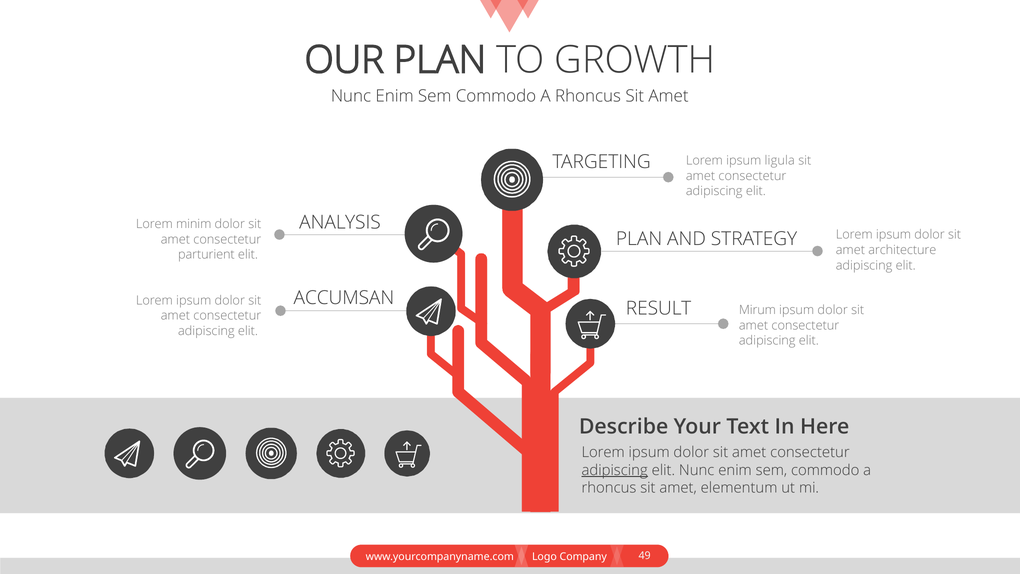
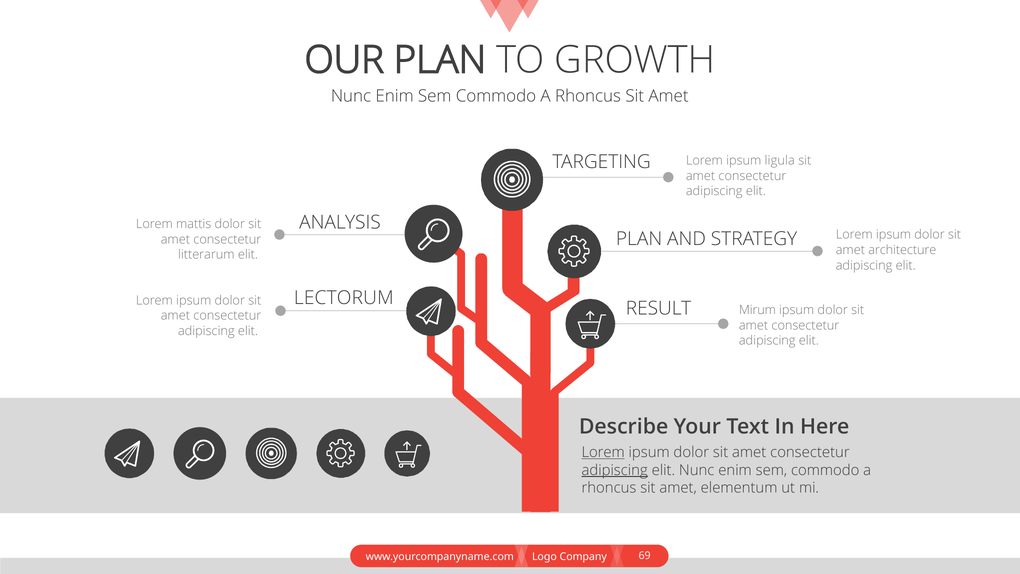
minim: minim -> mattis (194, 224)
parturient: parturient -> litterarum (206, 255)
ACCUMSAN: ACCUMSAN -> LECTORUM (344, 298)
Lorem underline: none -> present (603, 452)
49: 49 -> 69 (645, 556)
